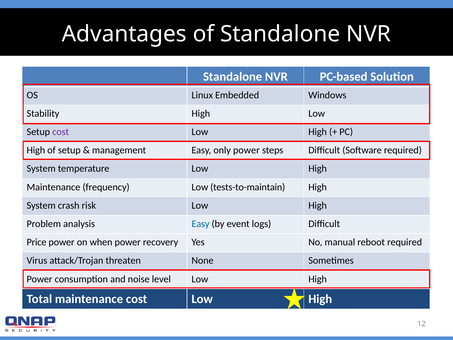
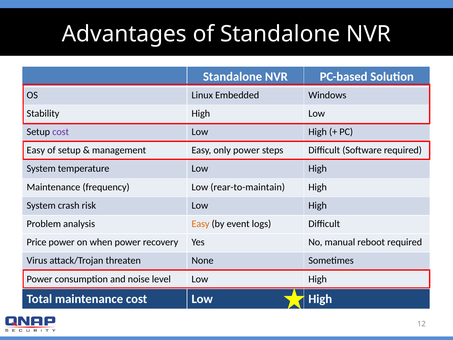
High: High -> Easy (36, 150)
tests-to-maintain: tests-to-maintain -> rear-to-maintain (248, 187)
Easy colour: blue -> orange (201, 224)
